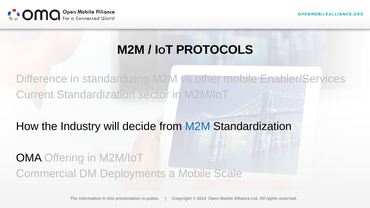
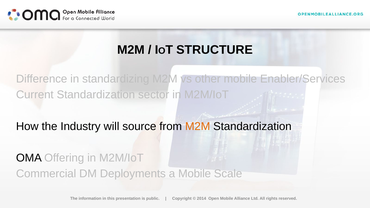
PROTOCOLS: PROTOCOLS -> STRUCTURE (215, 50)
decide: decide -> source (139, 126)
M2M colour: blue -> orange (198, 126)
